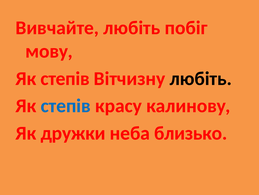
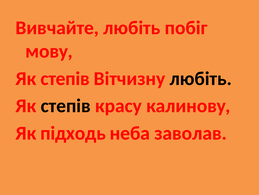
степів colour: blue -> black (66, 106)
дружки: дружки -> підходь (73, 133)
близько: близько -> заволав (191, 133)
